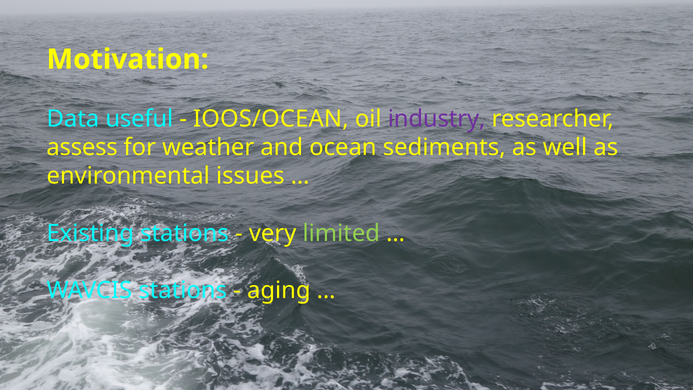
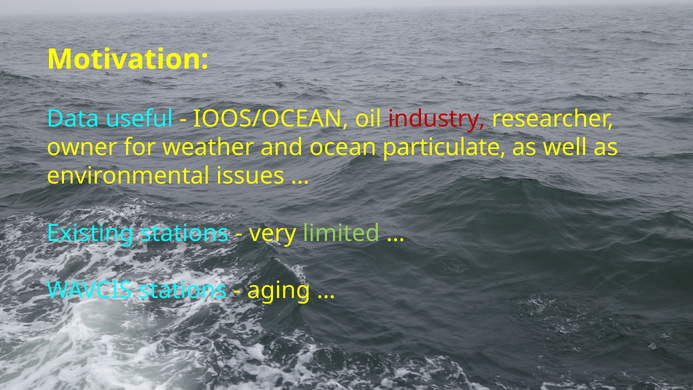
industry colour: purple -> red (437, 119)
assess: assess -> owner (82, 147)
sediments: sediments -> particulate (444, 147)
